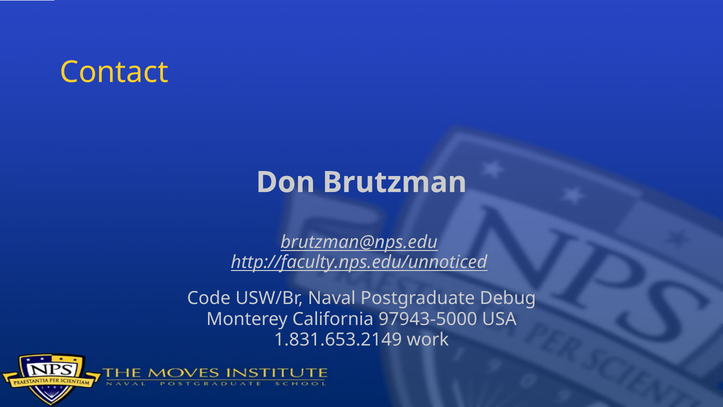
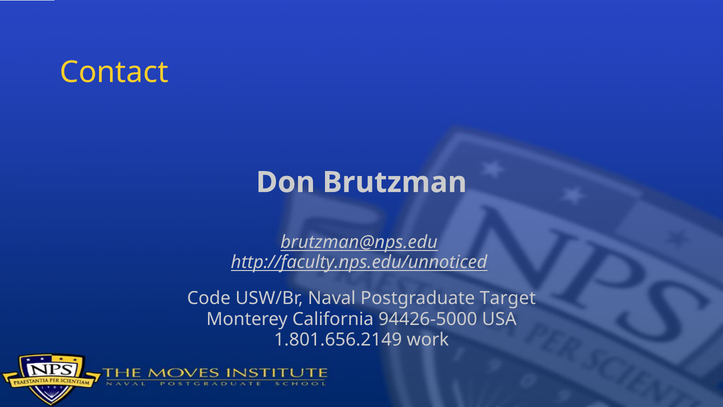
Debug: Debug -> Target (508, 298)
97943-5000: 97943-5000 -> 94426-5000 (428, 319)
1.831.653.2149: 1.831.653.2149 -> 1.801.656.2149 (338, 340)
